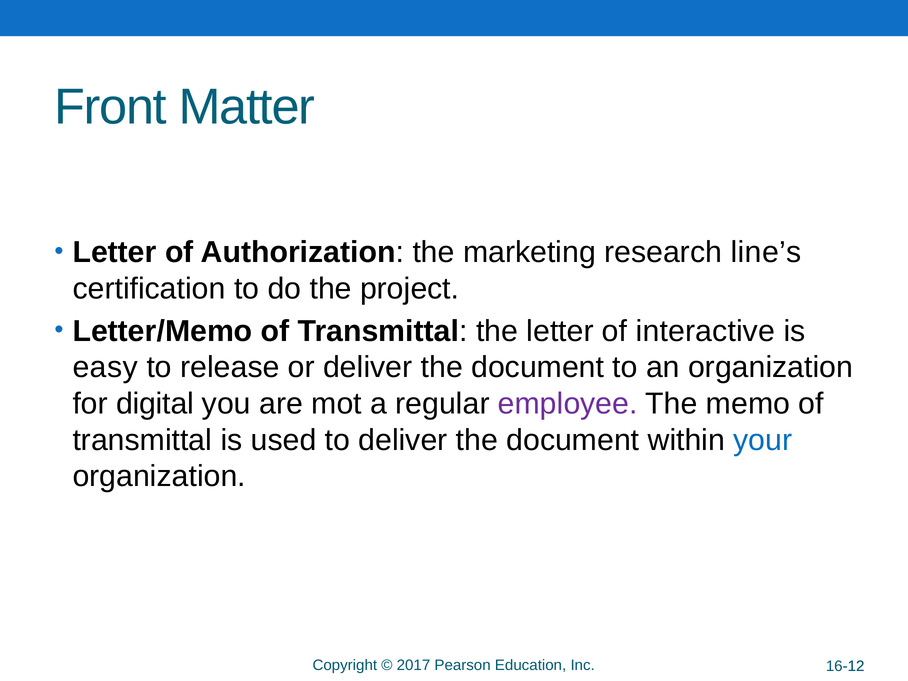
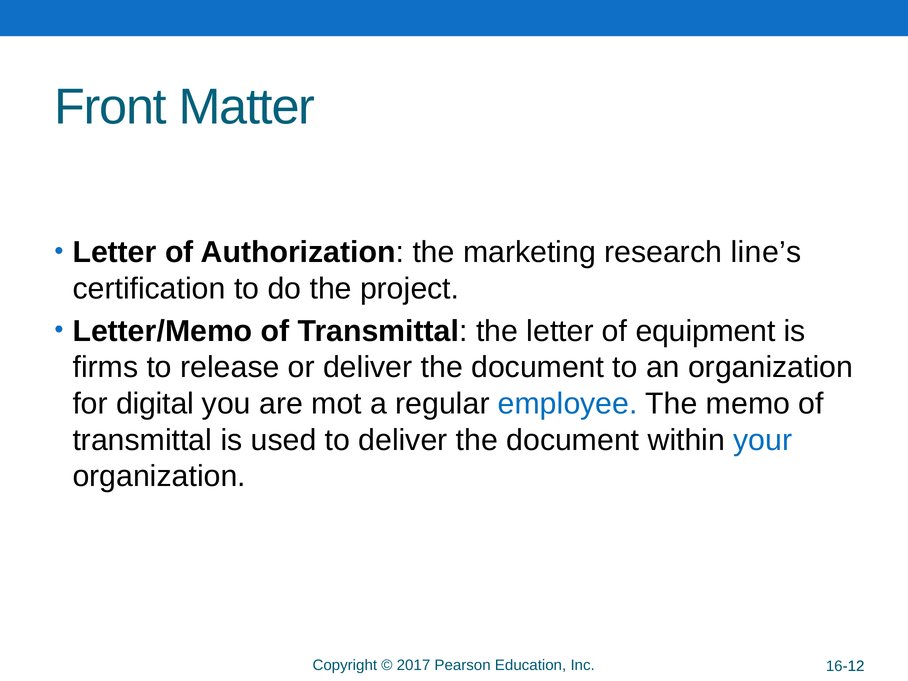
interactive: interactive -> equipment (706, 331)
easy: easy -> firms (105, 367)
employee colour: purple -> blue (568, 404)
